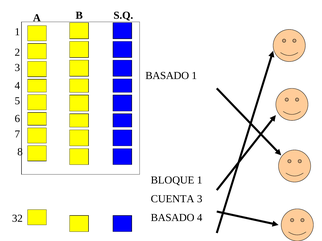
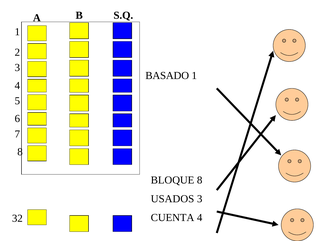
BLOQUE 1: 1 -> 8 (200, 181)
CUENTA: CUENTA -> USADOS (172, 199)
BASADO: BASADO -> CUENTA (173, 218)
